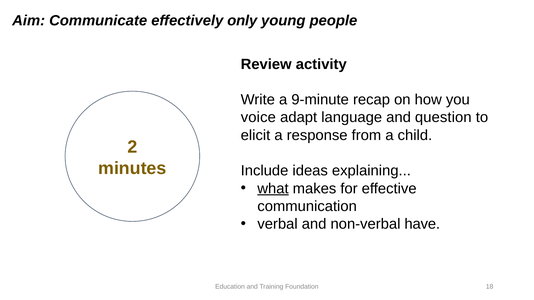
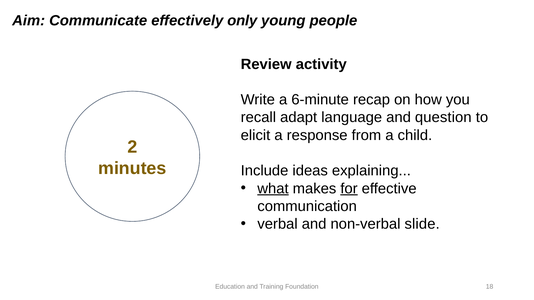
9-minute: 9-minute -> 6-minute (320, 100)
voice: voice -> recall (258, 118)
for underline: none -> present (349, 189)
have: have -> slide (422, 224)
